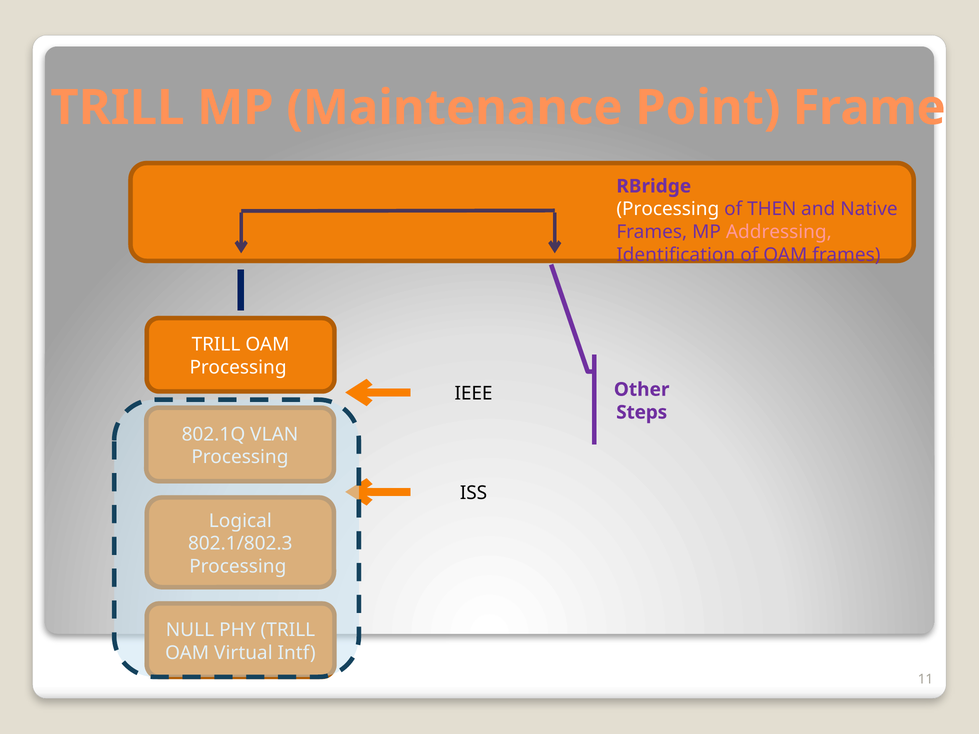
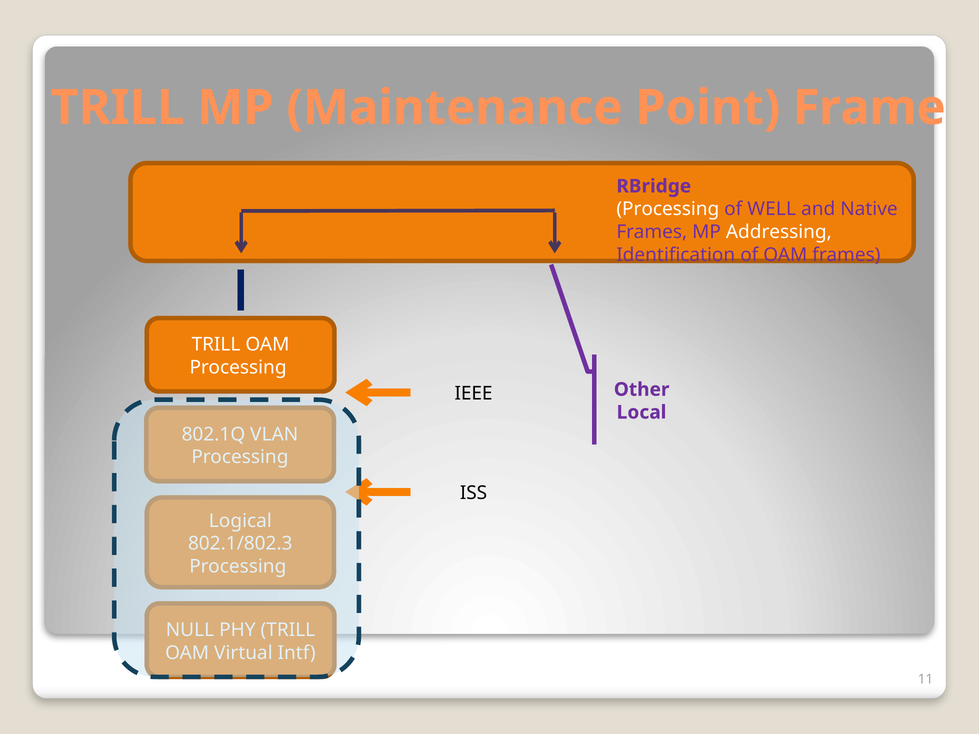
THEN: THEN -> WELL (772, 209)
Addressing colour: pink -> white (779, 232)
Steps: Steps -> Local (642, 412)
